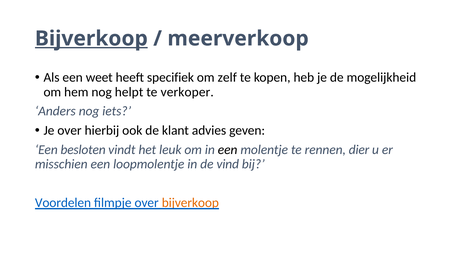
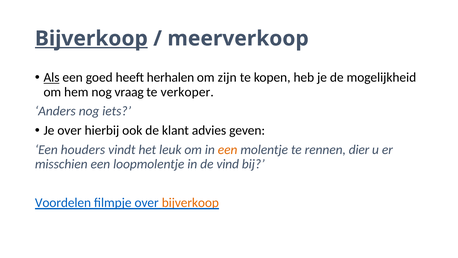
Als underline: none -> present (51, 77)
weet: weet -> goed (99, 77)
specifiek: specifiek -> herhalen (170, 77)
zelf: zelf -> zijn (227, 77)
helpt: helpt -> vraag (129, 92)
besloten: besloten -> houders (83, 149)
een colour: black -> orange (228, 149)
